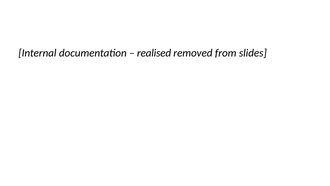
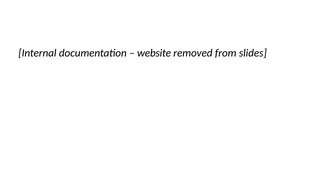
realised: realised -> website (154, 53)
